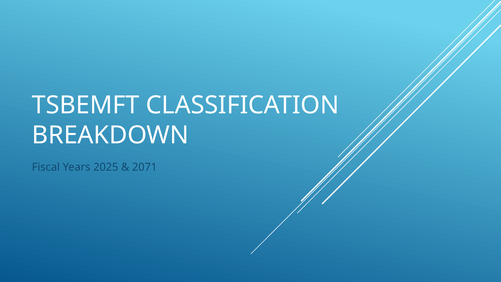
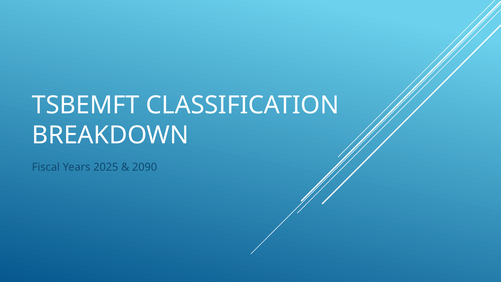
2071: 2071 -> 2090 (145, 167)
